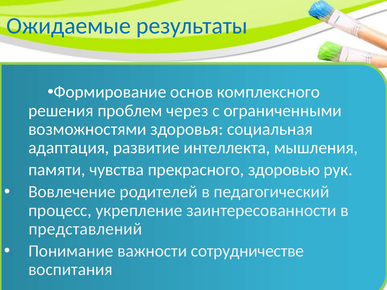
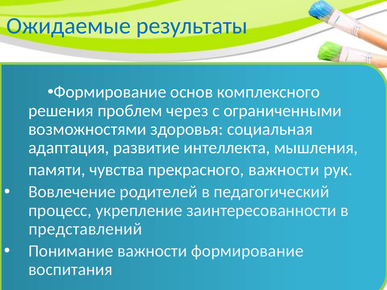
прекрасного здоровью: здоровью -> важности (284, 170)
важности сотрудничестве: сотрудничестве -> формирование (247, 251)
